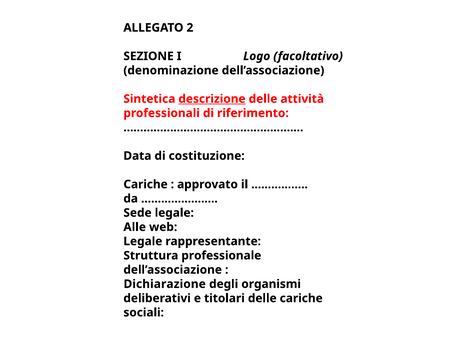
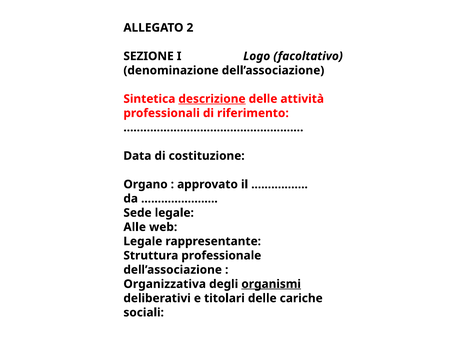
Cariche: Cariche -> Organo (146, 184)
Dichiarazione: Dichiarazione -> Organizzativa (165, 284)
organismi underline: none -> present (271, 284)
